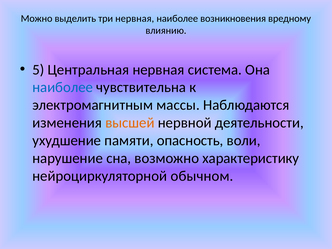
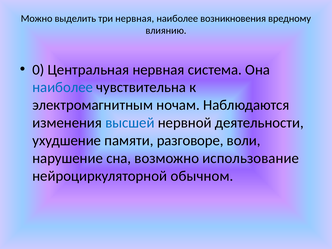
5: 5 -> 0 (38, 70)
массы: массы -> ночам (178, 105)
высшей colour: orange -> blue (130, 123)
опасность: опасность -> разговоре (190, 140)
характеристику: характеристику -> использование (251, 158)
